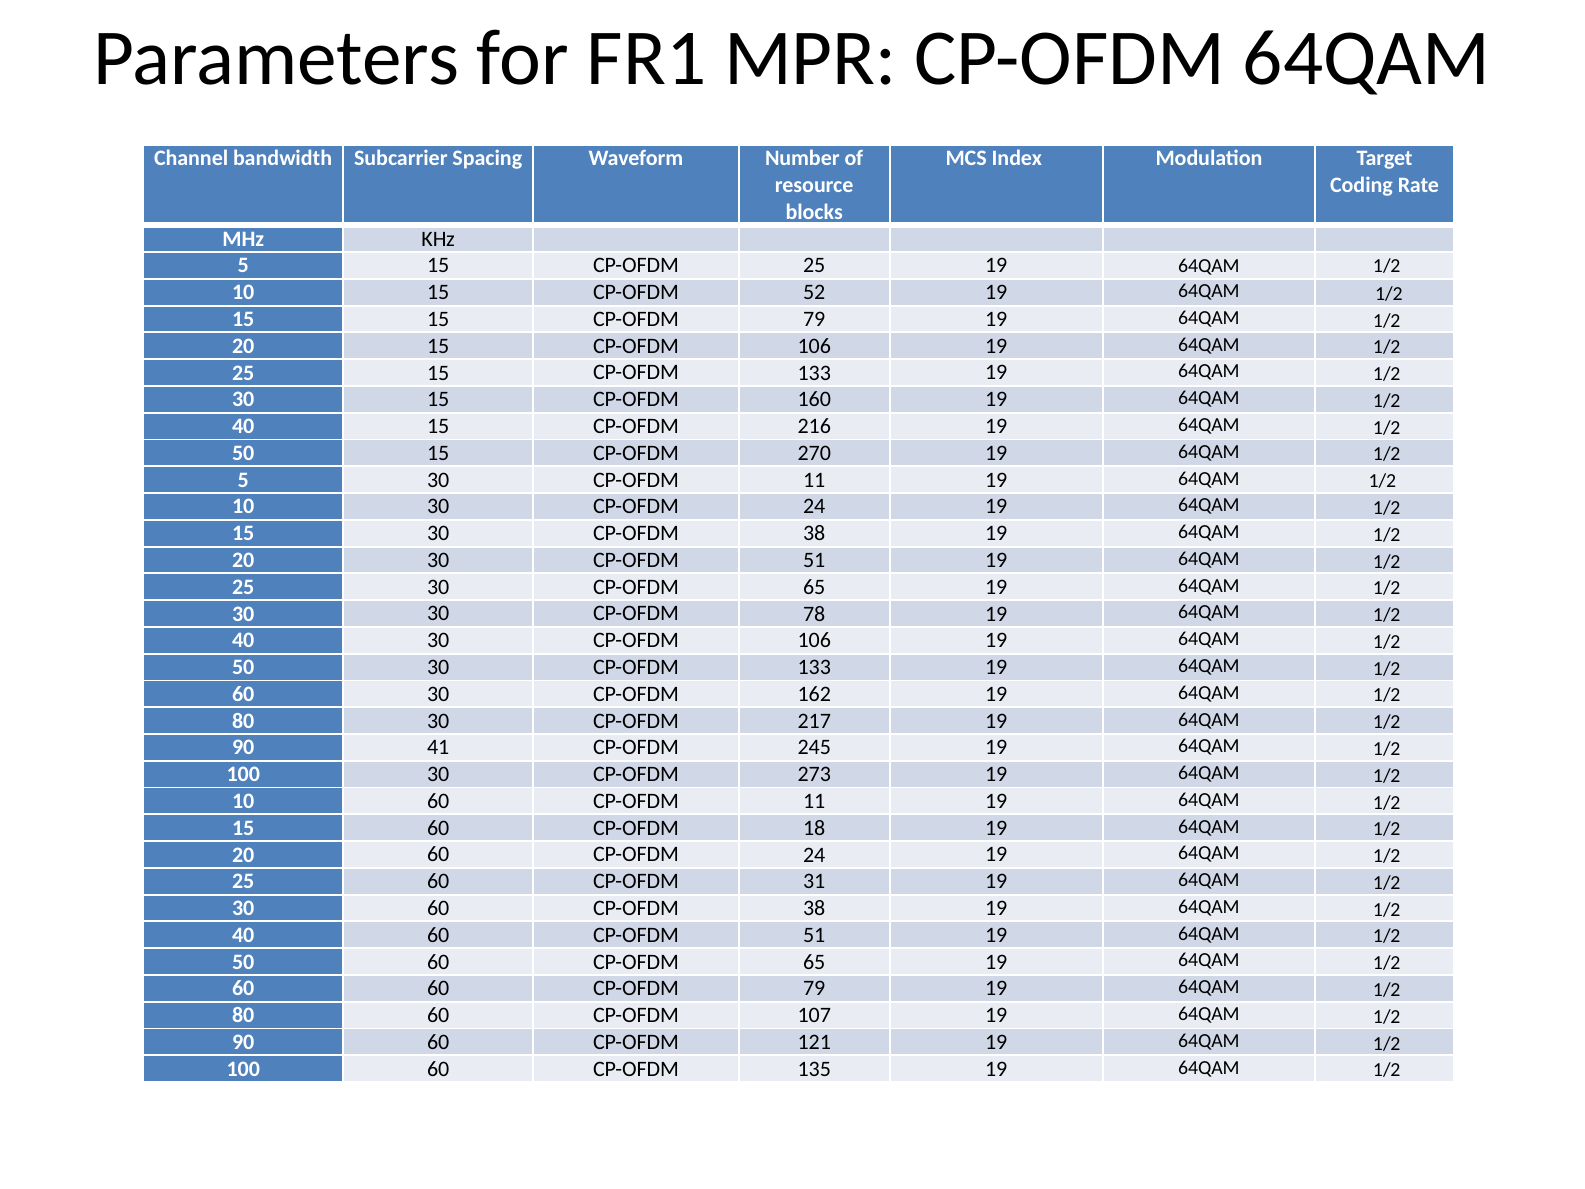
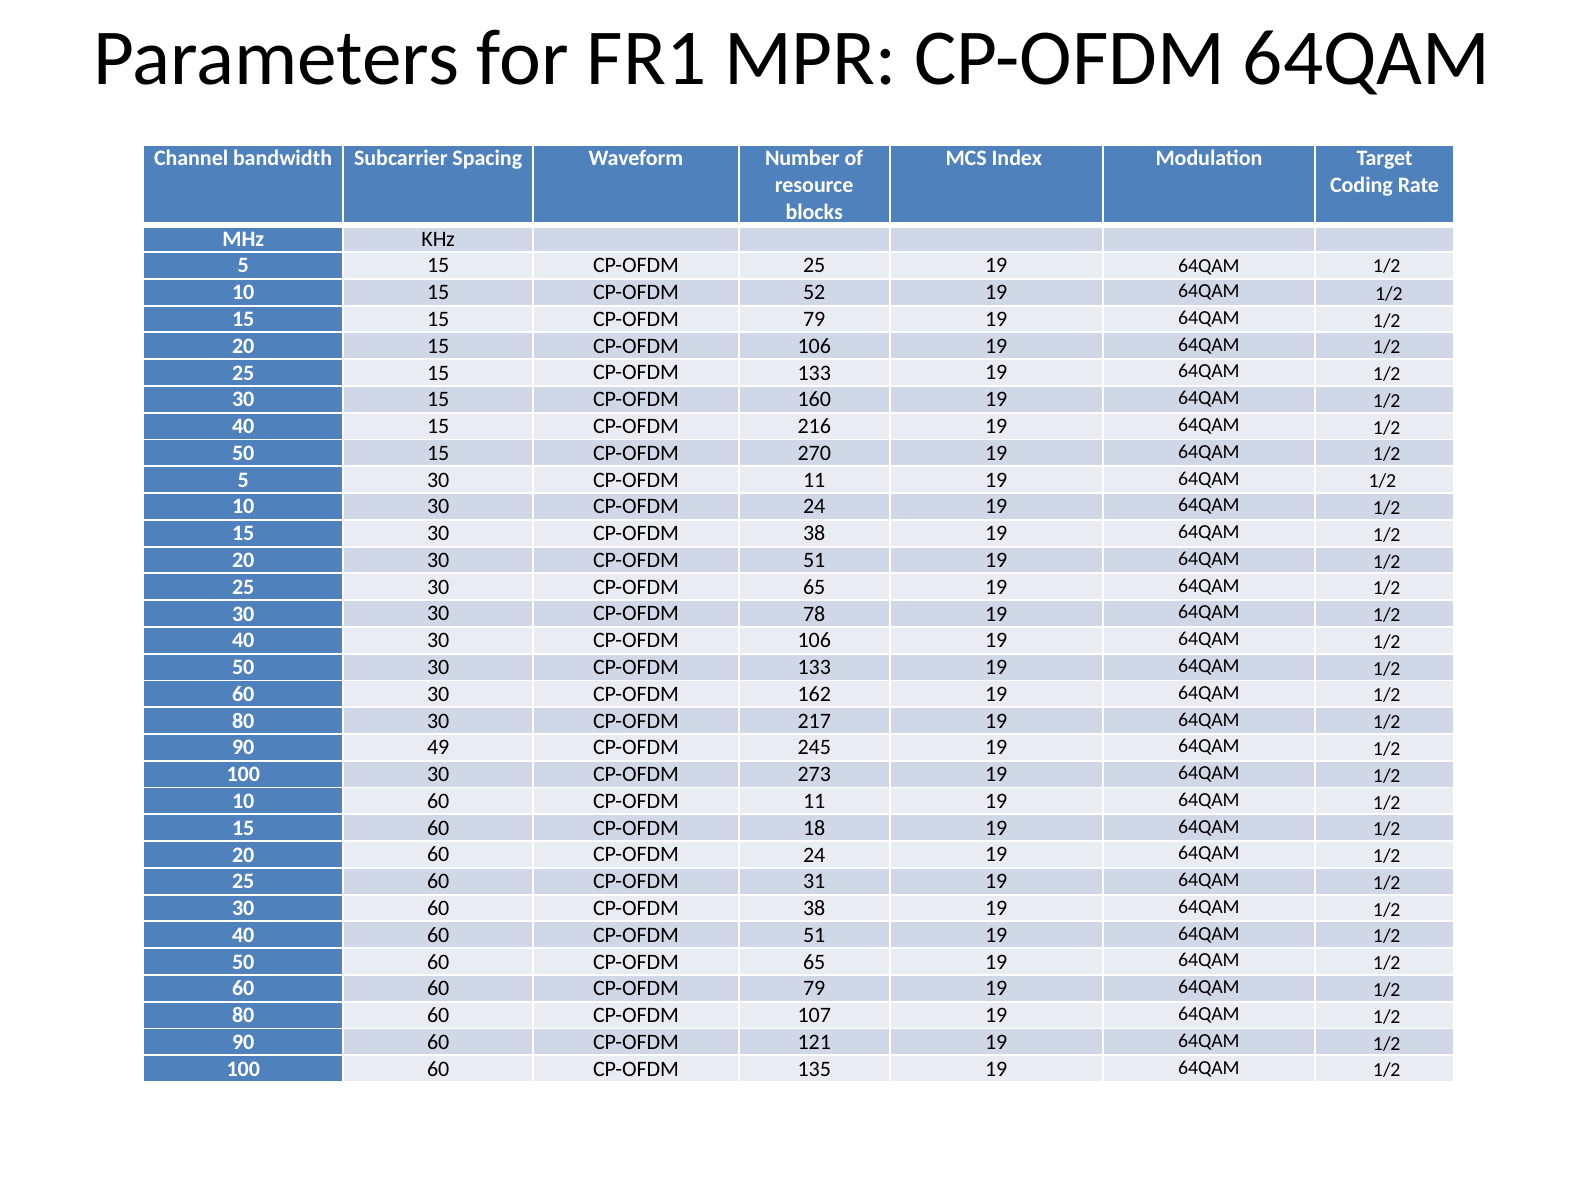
41: 41 -> 49 (438, 747)
